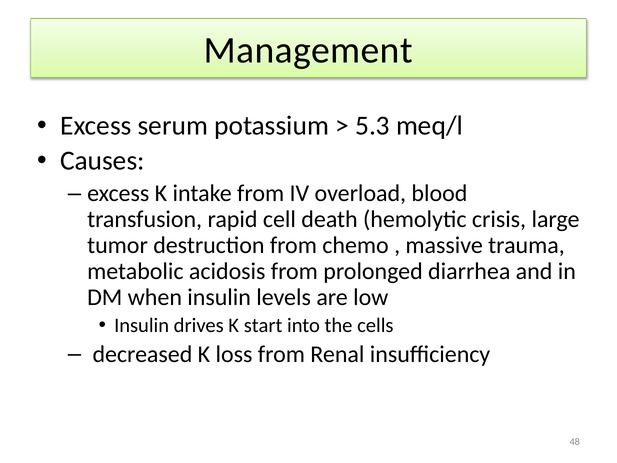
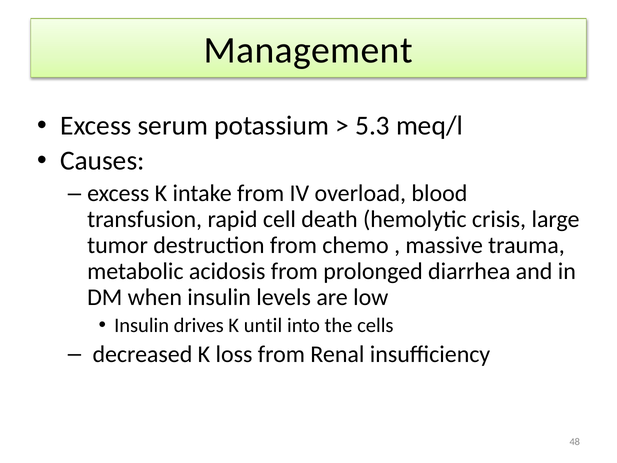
start: start -> until (263, 325)
